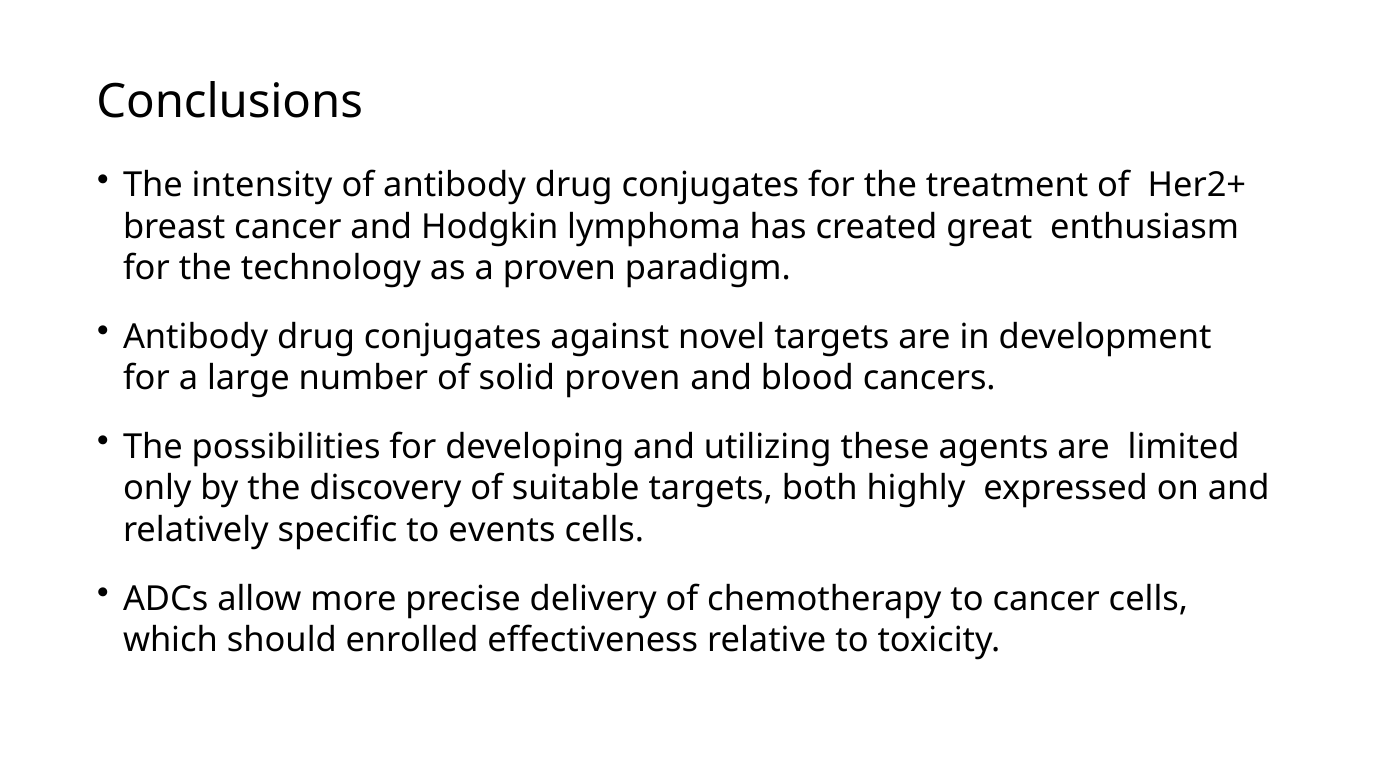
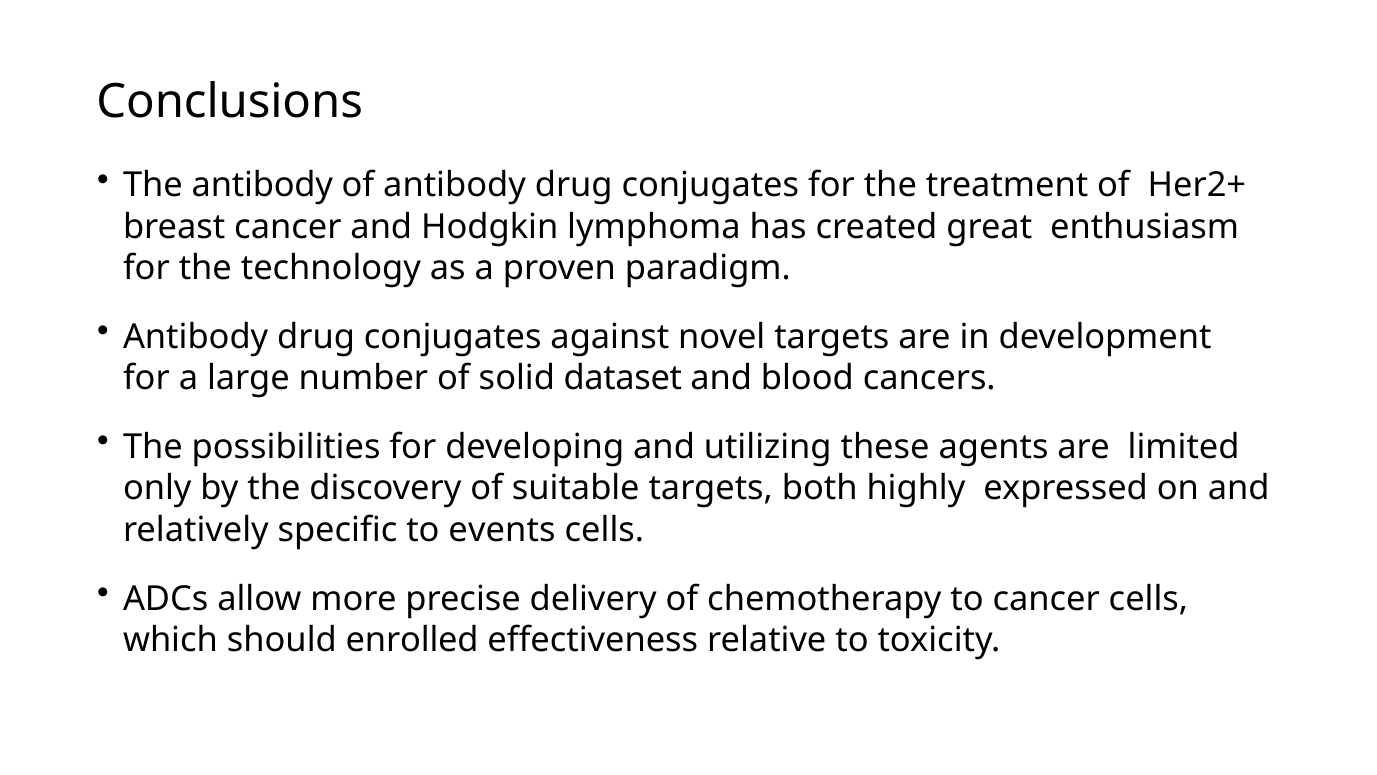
The intensity: intensity -> antibody (262, 185)
solid proven: proven -> dataset (623, 378)
